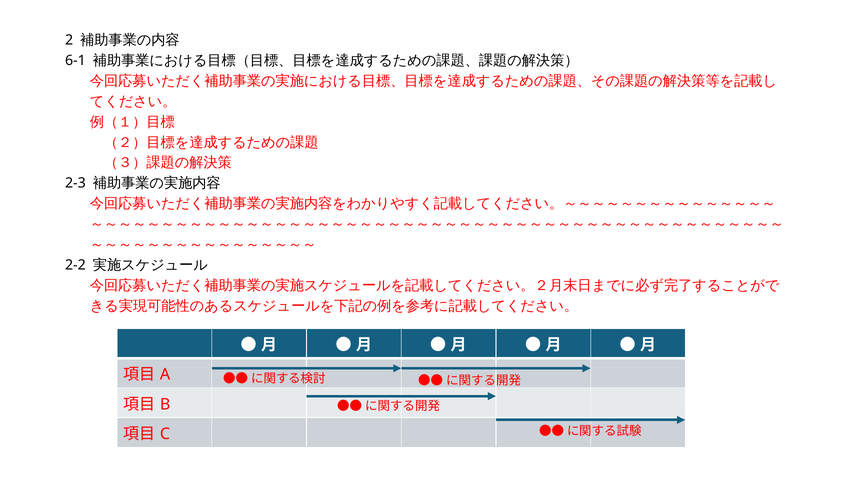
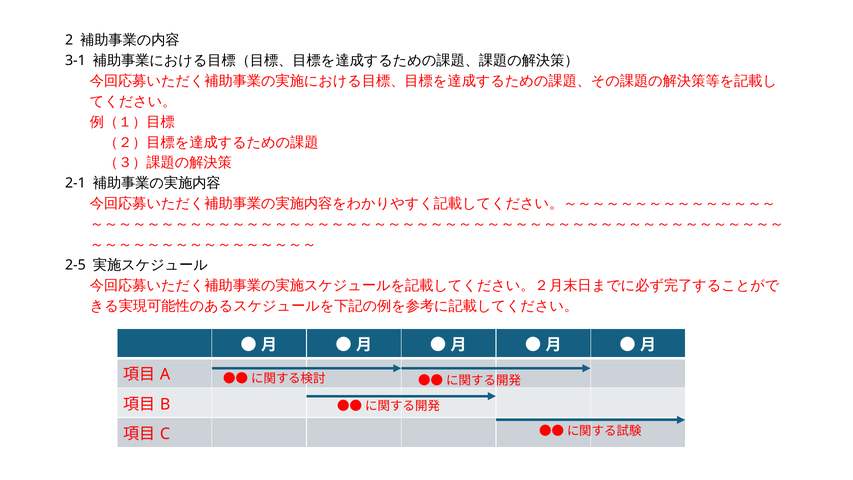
6-1: 6-1 -> 3-1 (75, 61)
2-3: 2-3 -> 2-1 (75, 183)
2-2: 2-2 -> 2-5 (75, 265)
